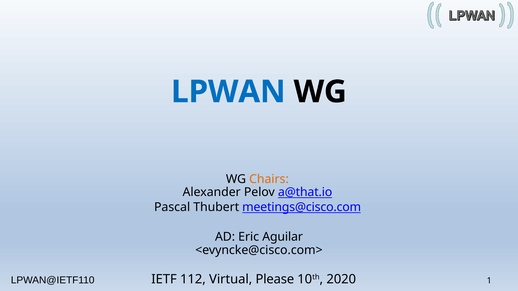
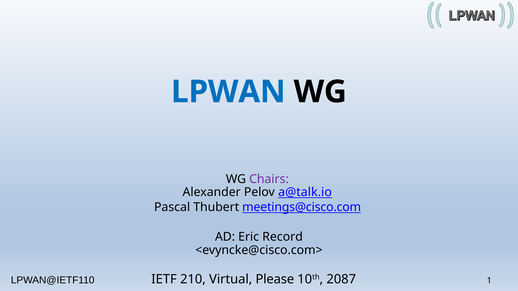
Chairs colour: orange -> purple (269, 179)
a@that.io: a@that.io -> a@talk.io (305, 192)
Aguilar: Aguilar -> Record (283, 237)
112: 112 -> 210 (193, 280)
2020: 2020 -> 2087 (341, 280)
